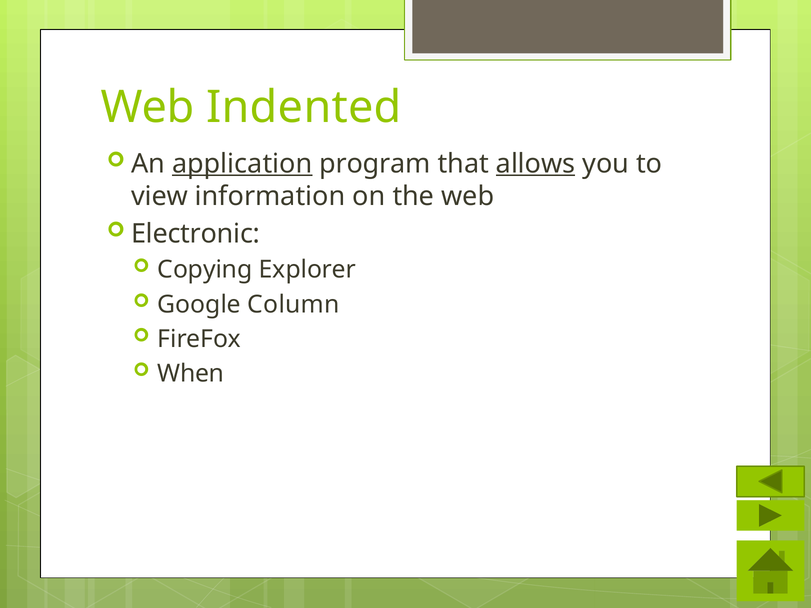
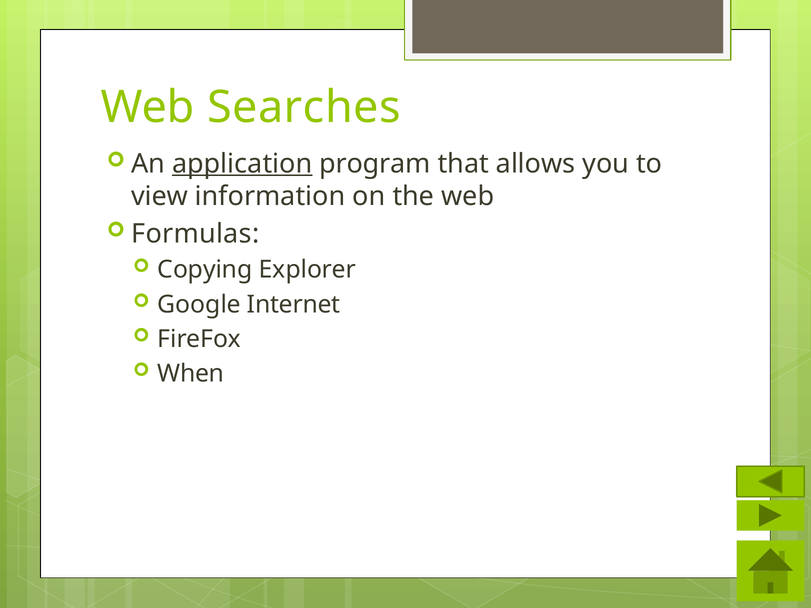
Indented: Indented -> Searches (304, 107)
allows underline: present -> none (536, 164)
Electronic: Electronic -> Formulas (195, 234)
Column: Column -> Internet (294, 305)
